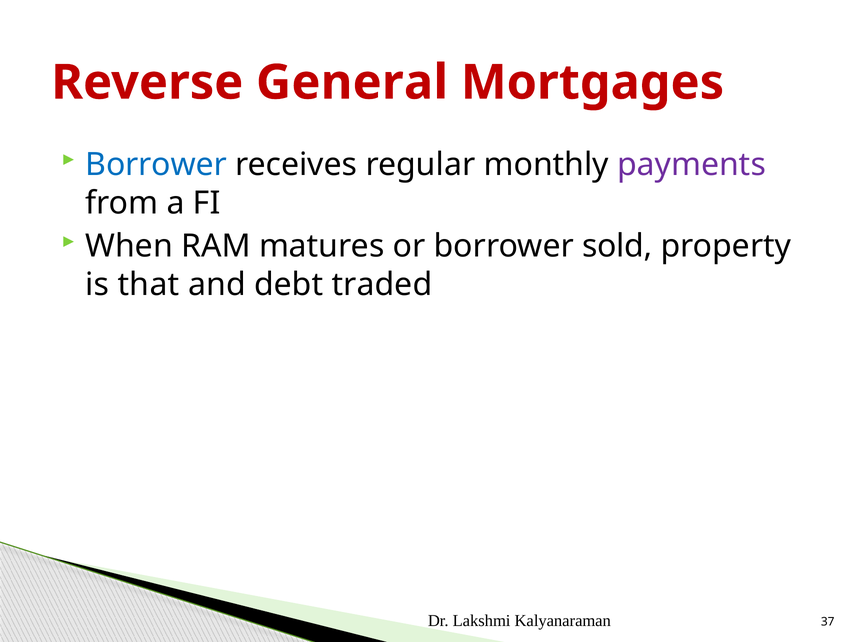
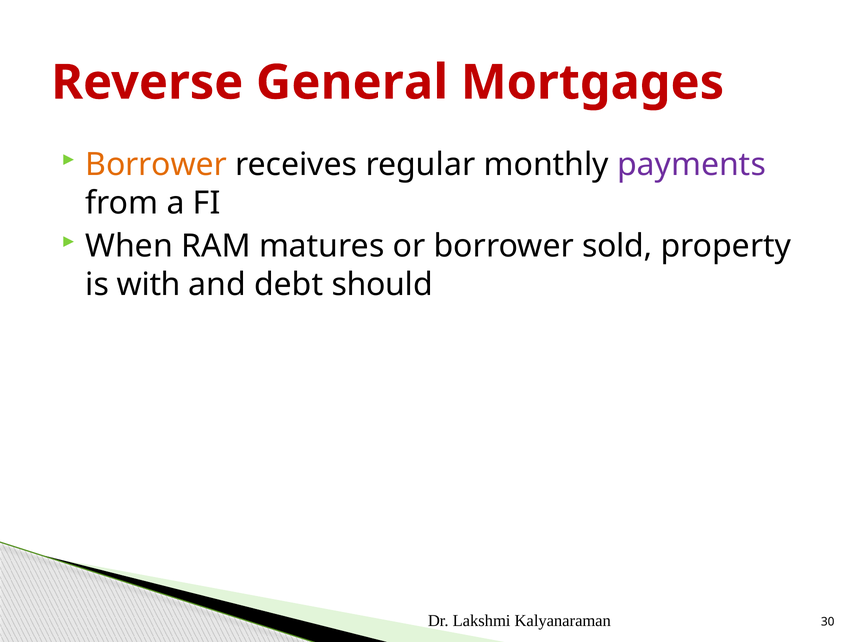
Borrower colour: blue -> orange (156, 164)
that: that -> with (149, 284)
traded: traded -> should (382, 284)
37: 37 -> 30 (828, 621)
